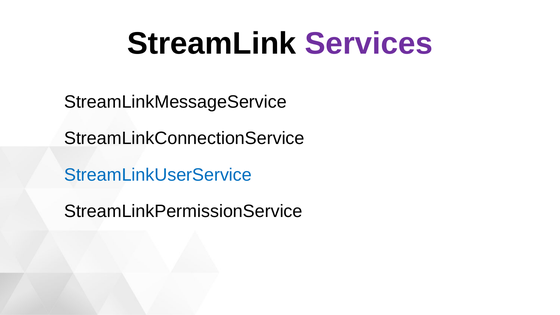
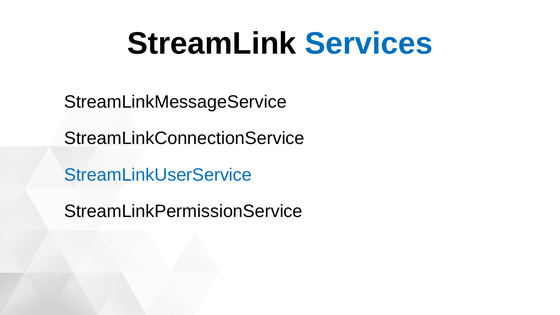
Services colour: purple -> blue (369, 44)
